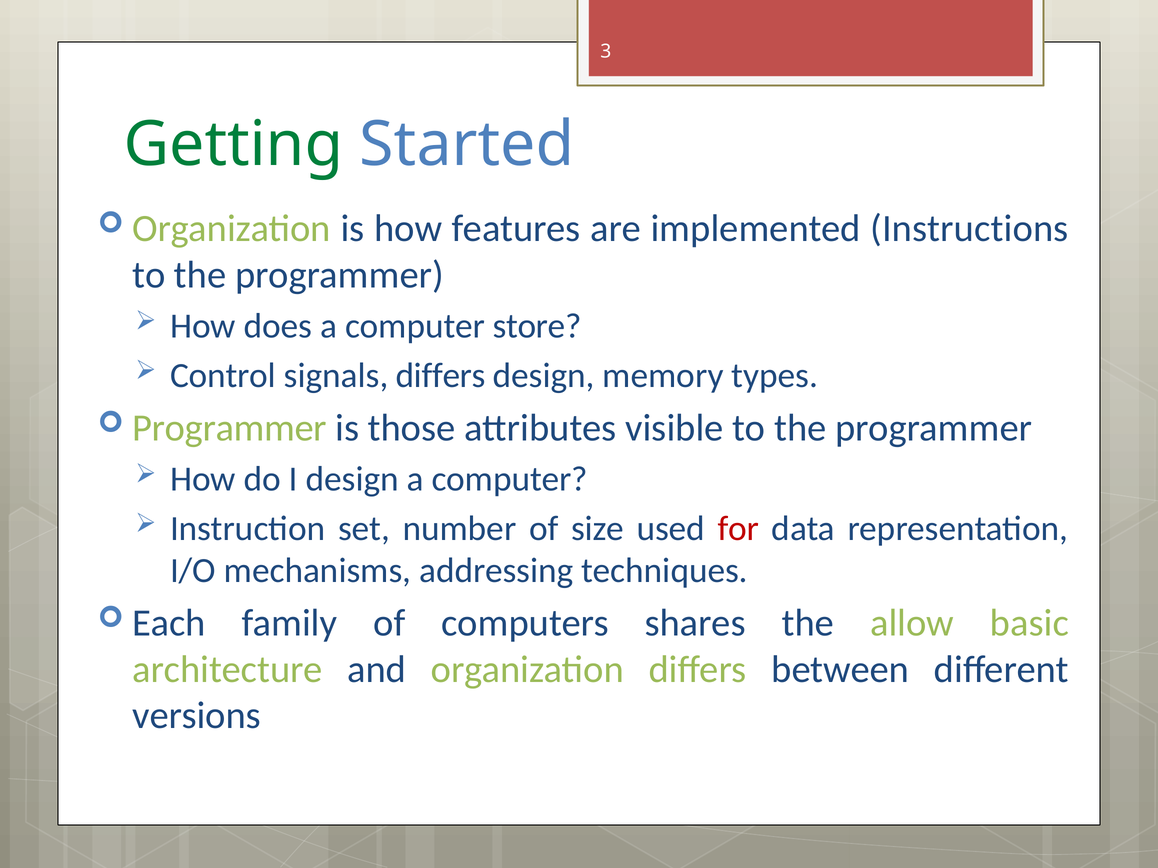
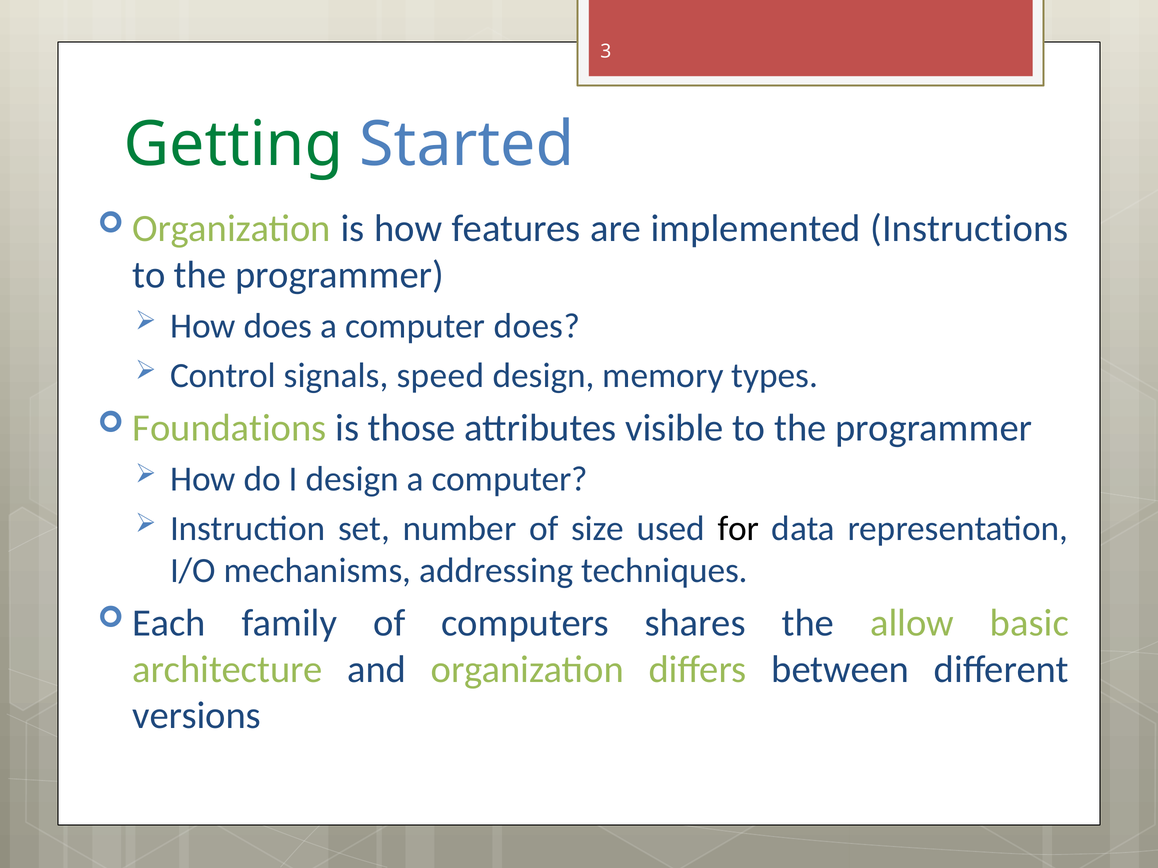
computer store: store -> does (537, 326)
signals differs: differs -> speed (440, 376)
Programmer: Programmer -> Foundations (229, 428)
for colour: red -> black (738, 529)
